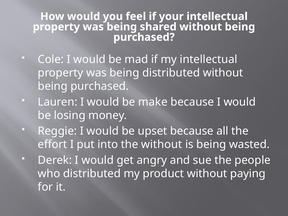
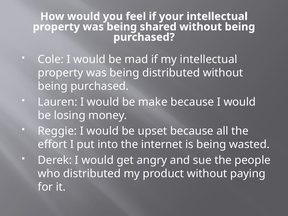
the without: without -> internet (162, 144)
